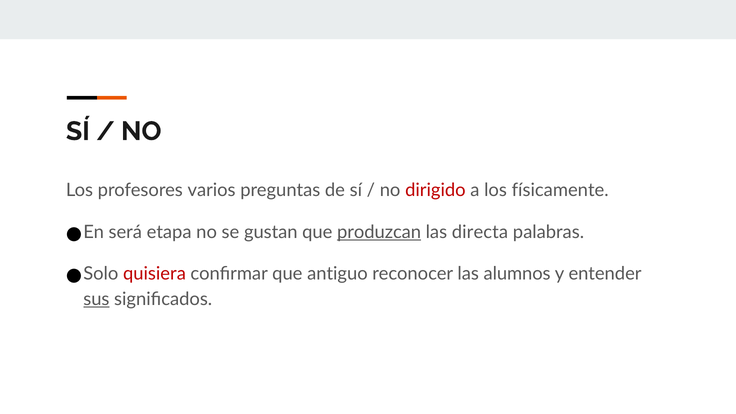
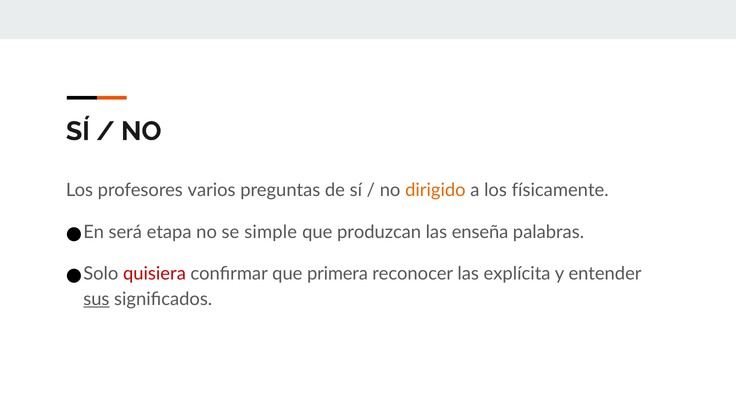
dirigido colour: red -> orange (435, 190)
gustan: gustan -> simple (271, 232)
produzcan underline: present -> none (379, 232)
directa: directa -> enseña (480, 232)
antiguo: antiguo -> primera (338, 274)
alumnos: alumnos -> explícita (517, 274)
